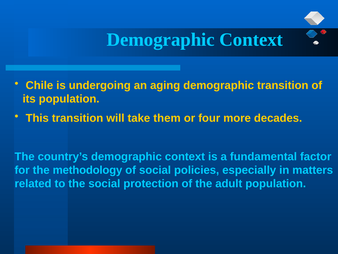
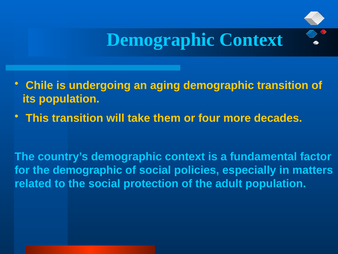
the methodology: methodology -> demographic (88, 170)
